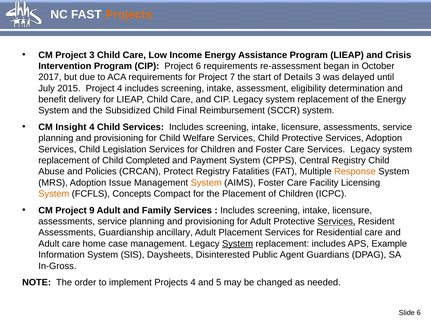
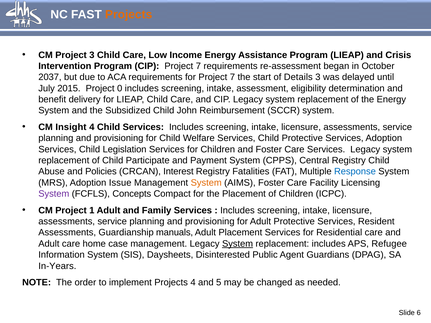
CIP Project 6: 6 -> 7 (198, 66)
2017: 2017 -> 2037 (50, 77)
Project 4: 4 -> 0 (120, 88)
Final: Final -> John (187, 111)
Completed: Completed -> Participate (148, 161)
Protect: Protect -> Interest (178, 172)
Response colour: orange -> blue (355, 172)
System colour: orange -> purple (54, 194)
9: 9 -> 1 (92, 211)
Services underline: present -> none (336, 222)
ancillary: ancillary -> manuals (175, 233)
Example: Example -> Refugee (389, 244)
In-Gross: In-Gross -> In-Years (57, 266)
